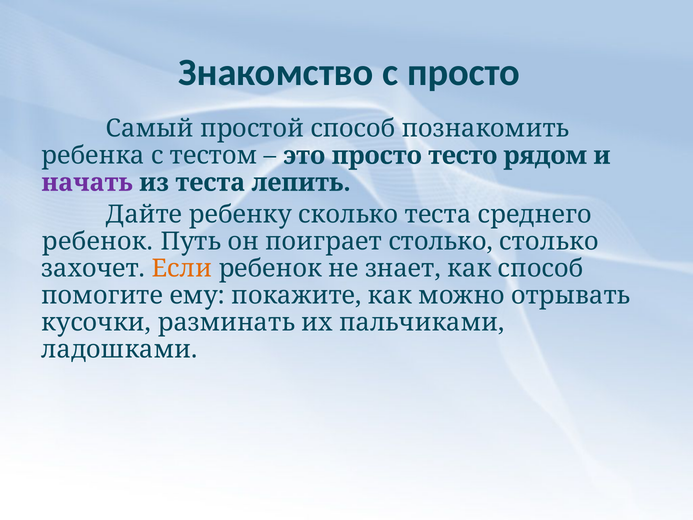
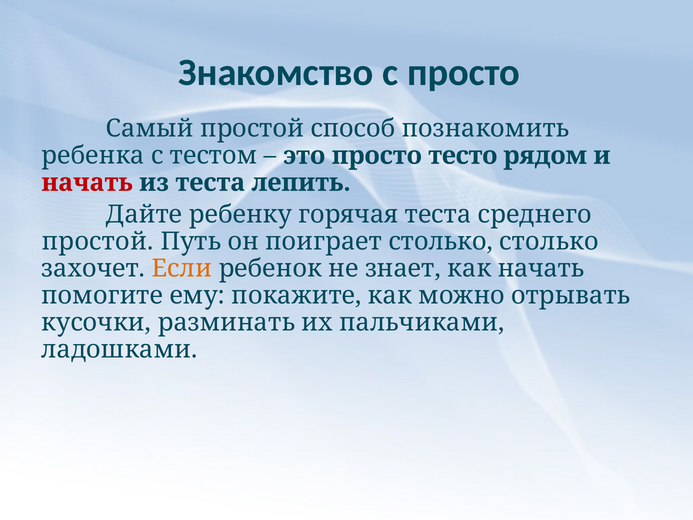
начать colour: purple -> red (87, 182)
сколько: сколько -> горячая (348, 214)
ребенок: ребенок -> простой (98, 241)
как способ: способ -> начать (541, 268)
